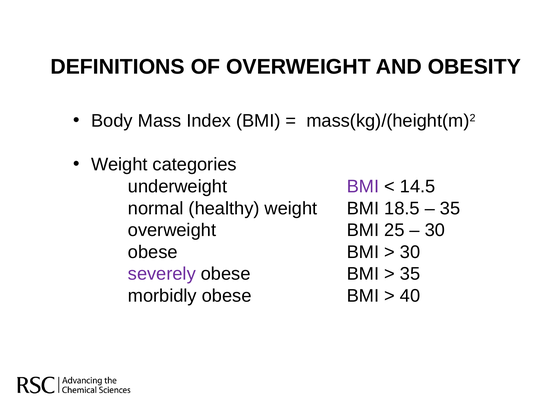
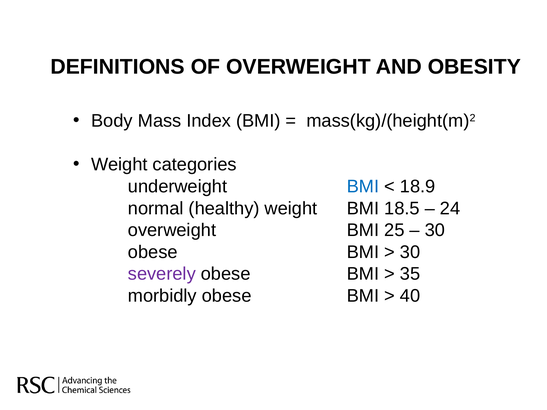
BMI colour: purple -> blue (363, 187)
14.5: 14.5 -> 18.9 (418, 187)
35: 35 -> 24 (450, 208)
